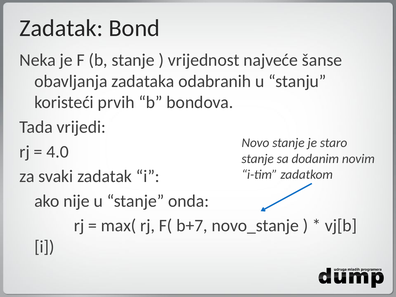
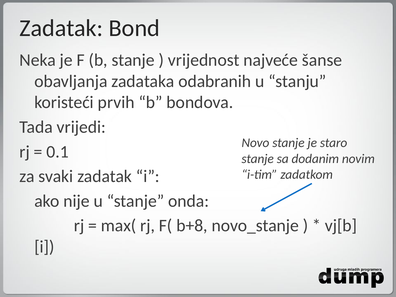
4.0: 4.0 -> 0.1 (58, 152)
b+7: b+7 -> b+8 (192, 226)
